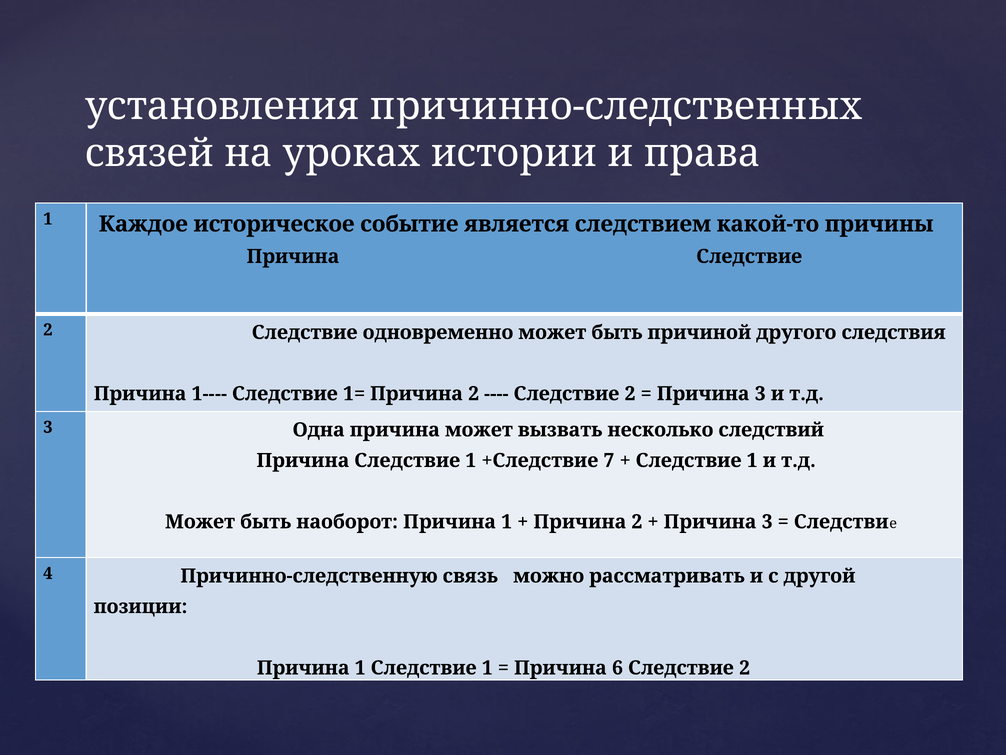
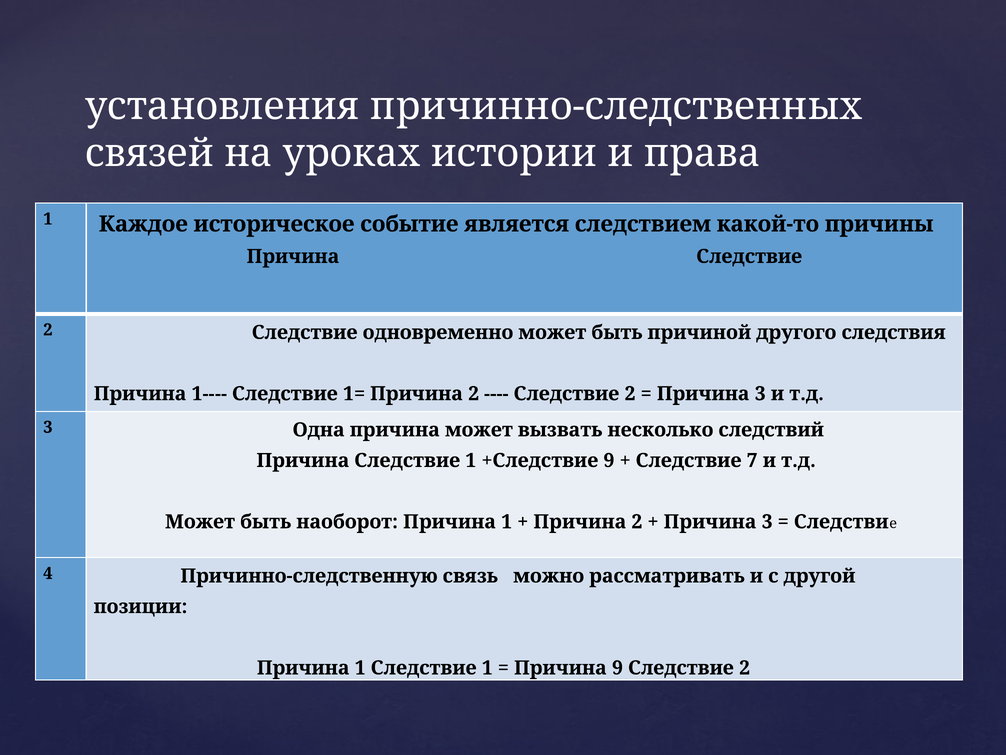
+Следствие 7: 7 -> 9 (609, 460)
1: 1 -> 7 (752, 460)
Причина 6: 6 -> 9 (617, 667)
